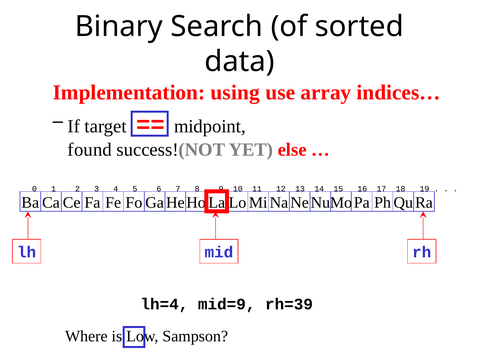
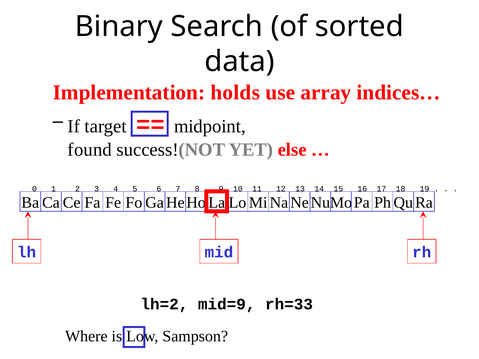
using: using -> holds (235, 93)
lh=4: lh=4 -> lh=2 (164, 304)
rh=39: rh=39 -> rh=33 (289, 304)
